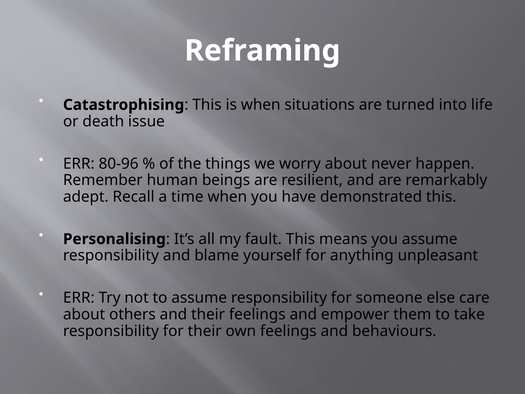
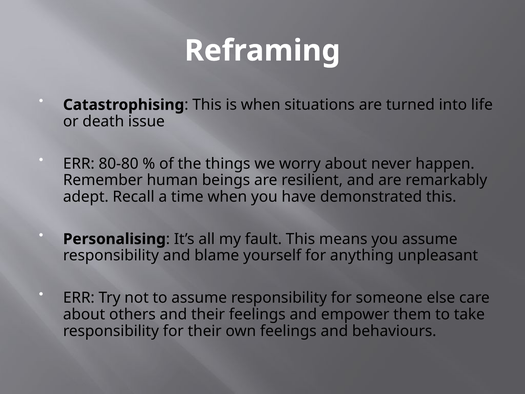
80-96: 80-96 -> 80-80 (119, 164)
